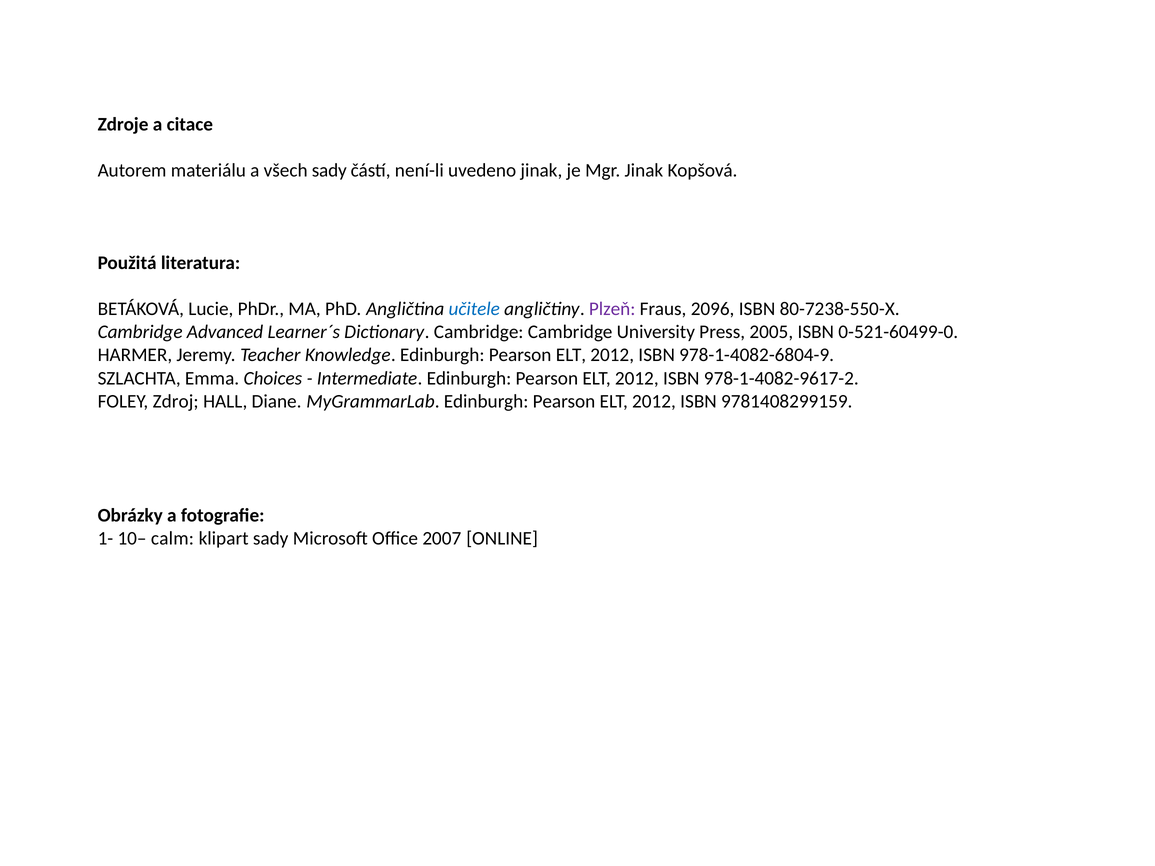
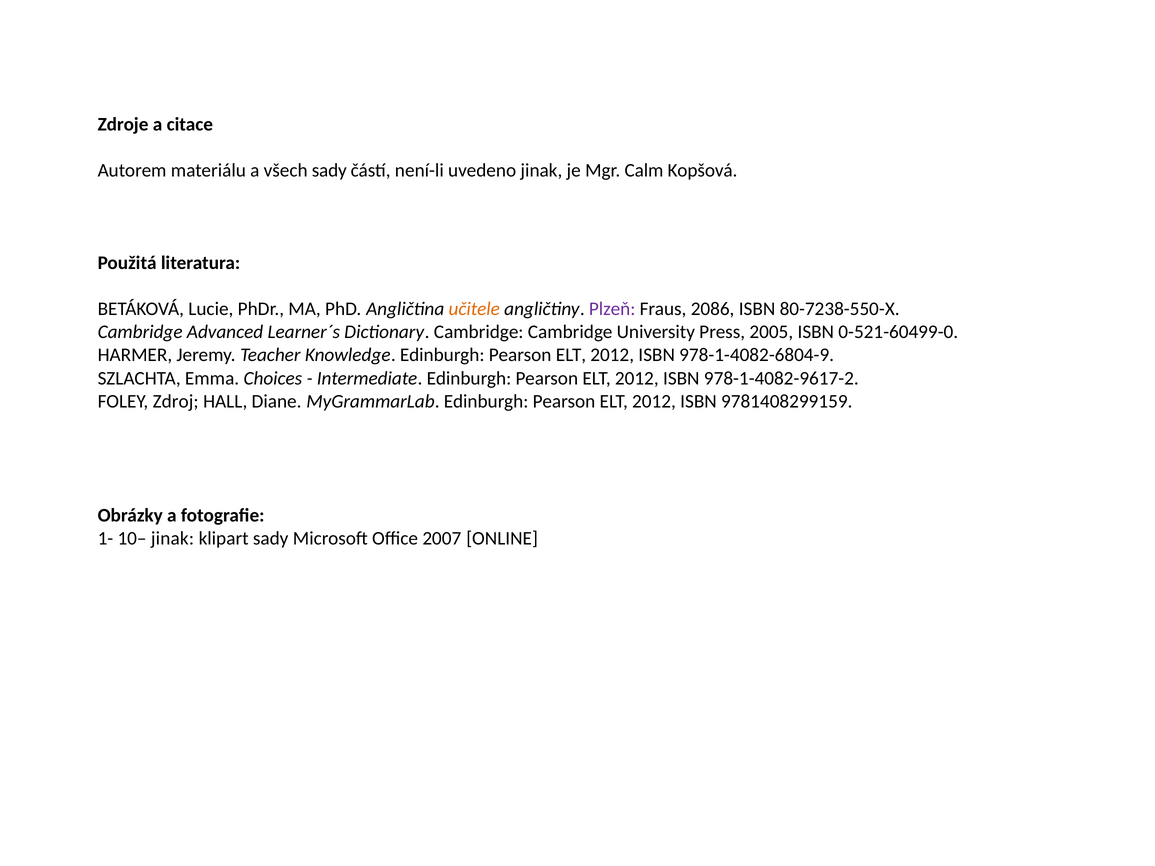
Mgr Jinak: Jinak -> Calm (644, 170)
učitele colour: blue -> orange (474, 309)
2096: 2096 -> 2086 (713, 309)
10– calm: calm -> jinak (172, 538)
